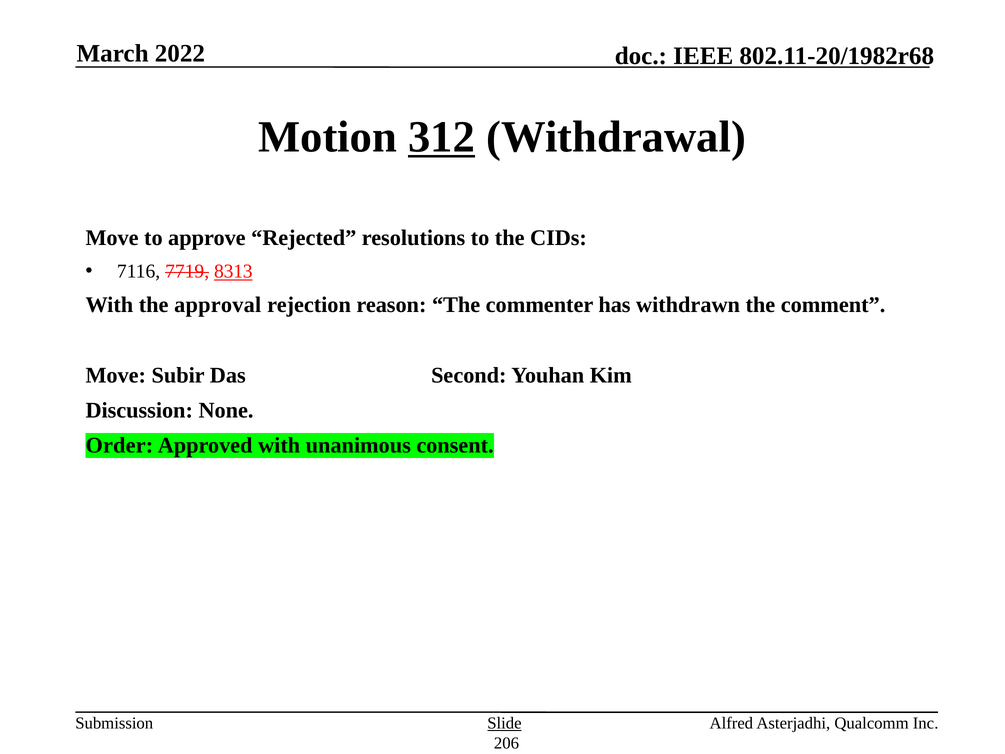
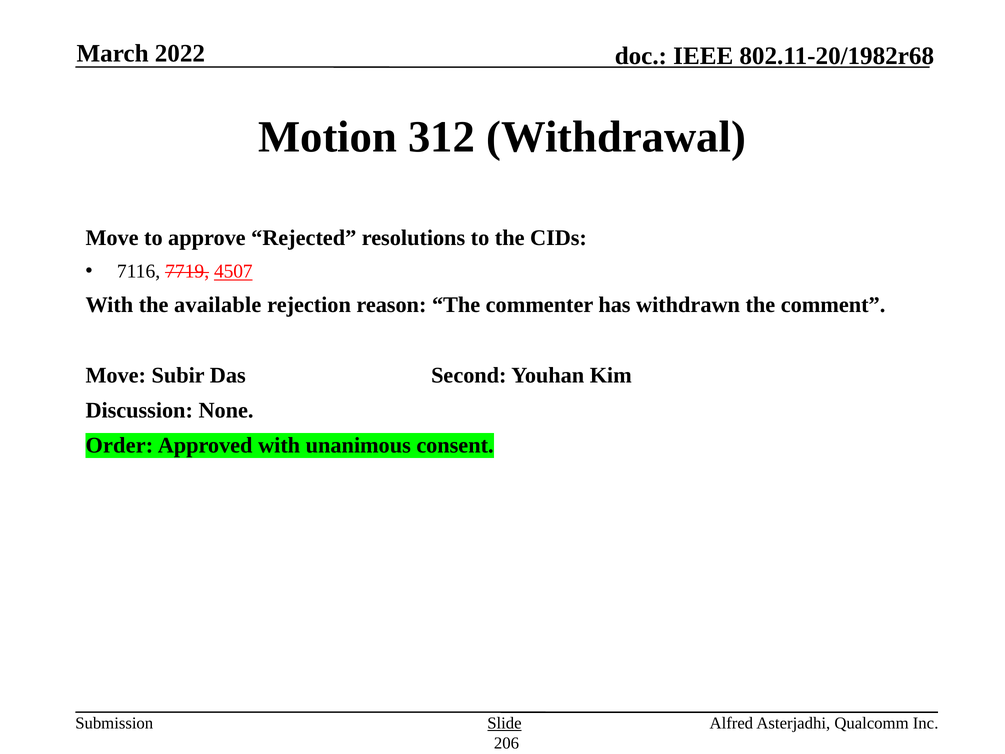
312 underline: present -> none (442, 137)
8313: 8313 -> 4507 (233, 271)
approval: approval -> available (218, 305)
